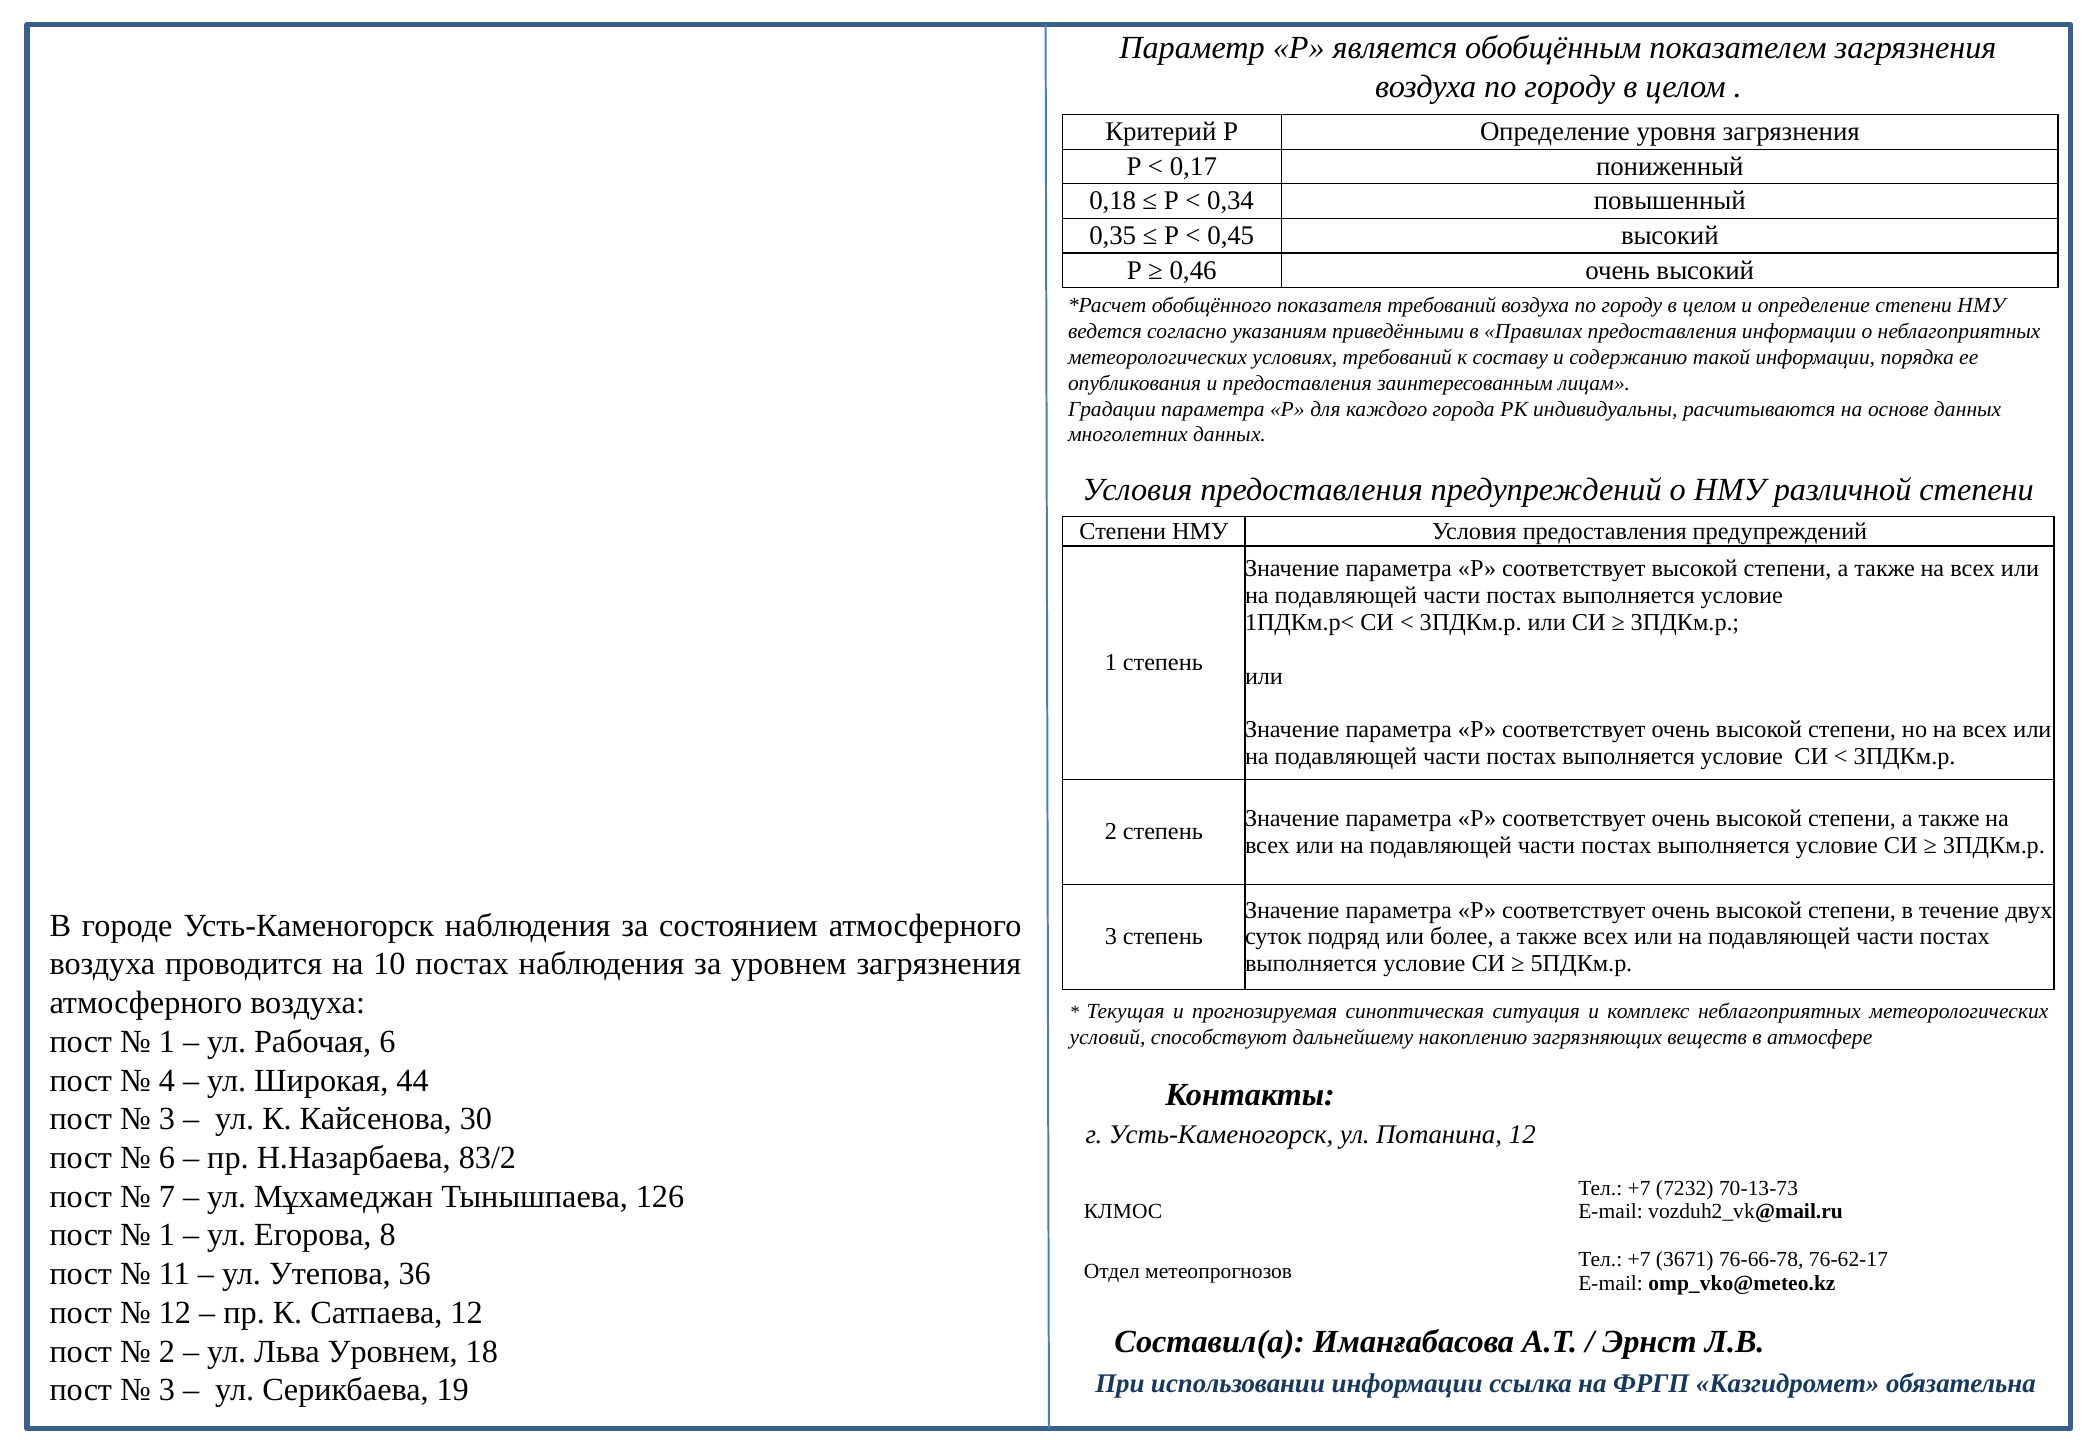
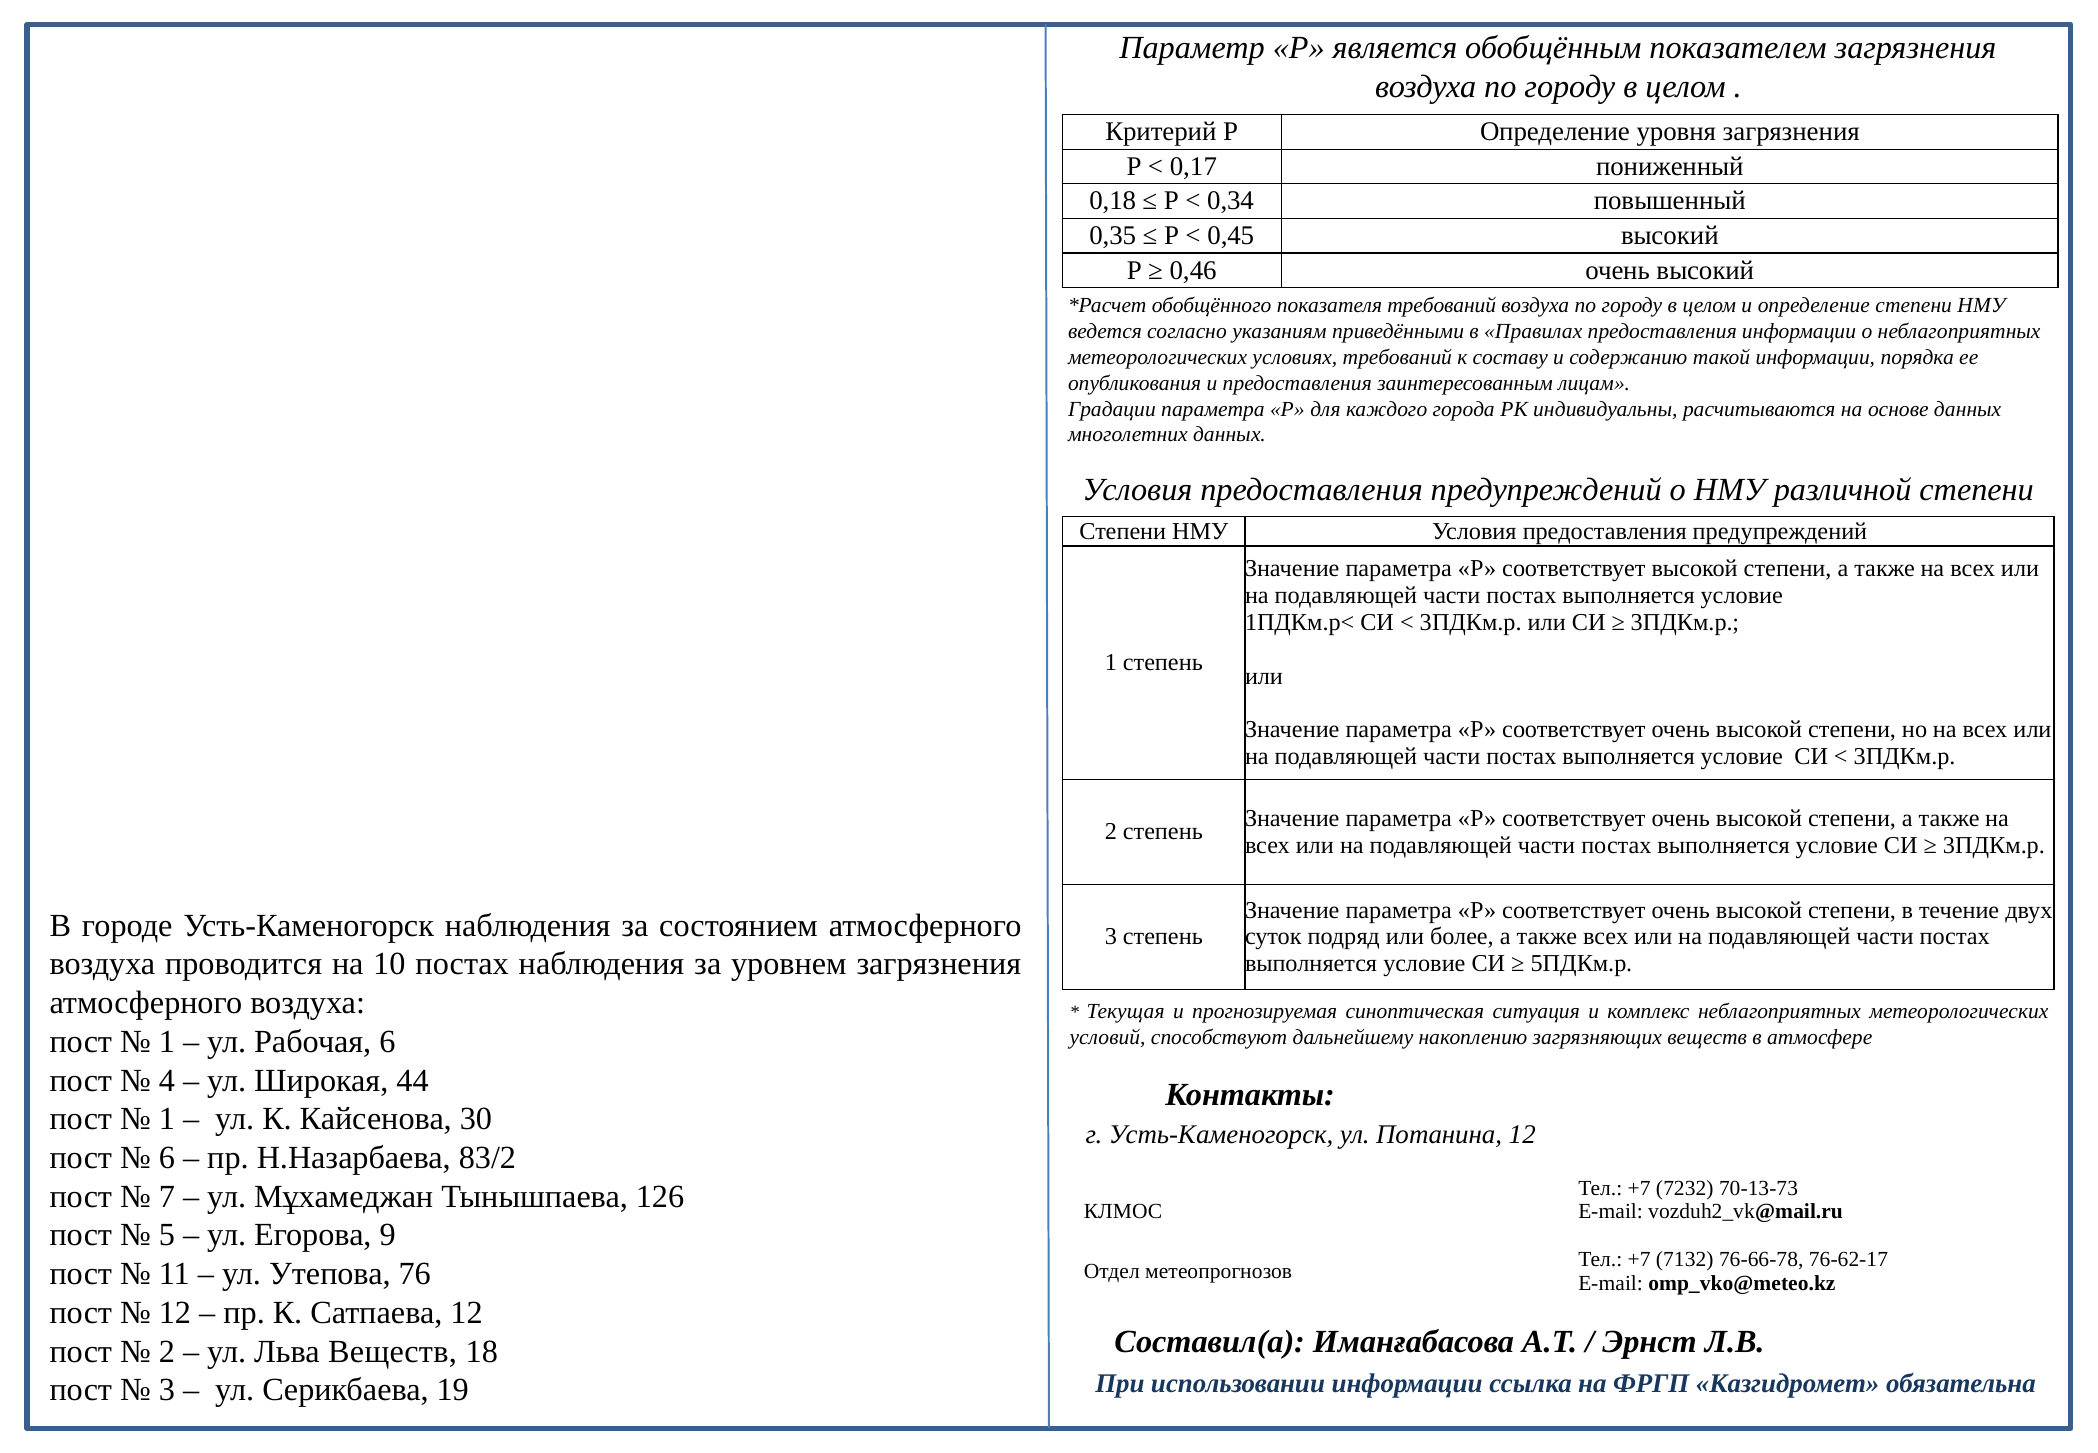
3: 3 -> 1 (167, 1119)
1: 1 -> 5 (167, 1235)
8: 8 -> 9 (388, 1235)
3671: 3671 -> 7132 (1685, 1259)
36: 36 -> 76 (415, 1274)
Льва Уровнем: Уровнем -> Веществ (393, 1351)
